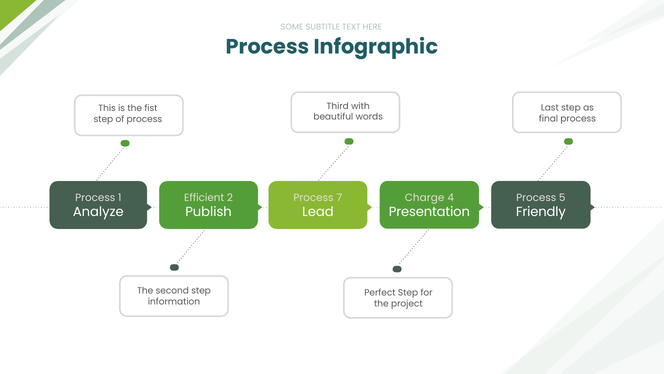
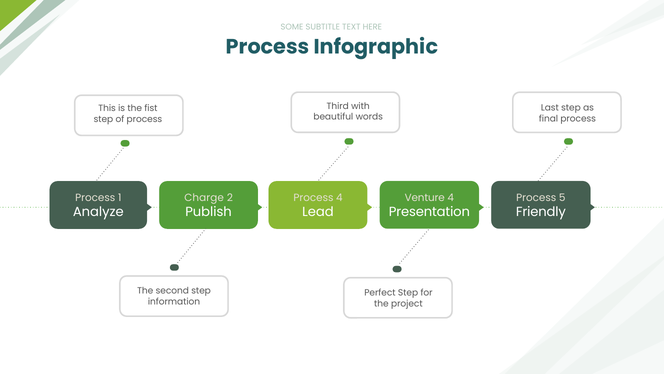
Charge: Charge -> Venture (425, 197)
Efficient: Efficient -> Charge (204, 198)
Process 7: 7 -> 4 (339, 198)
